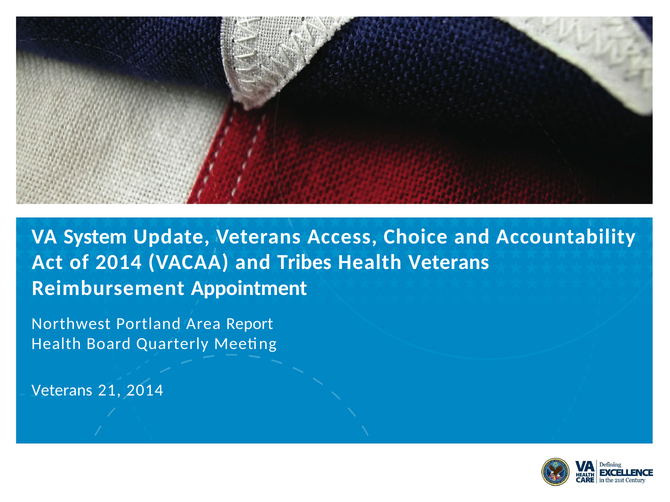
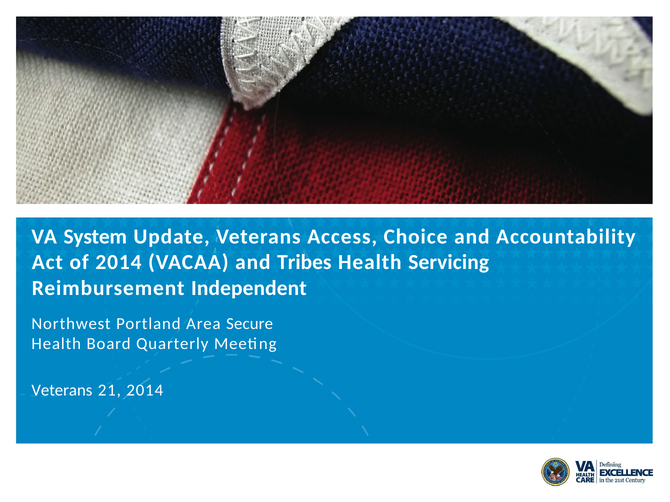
Health Veterans: Veterans -> Servicing (449, 263)
Appointment: Appointment -> Independent (249, 288)
Report: Report -> Secure (250, 324)
